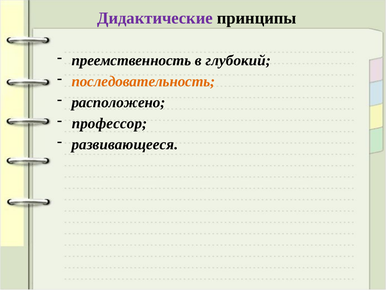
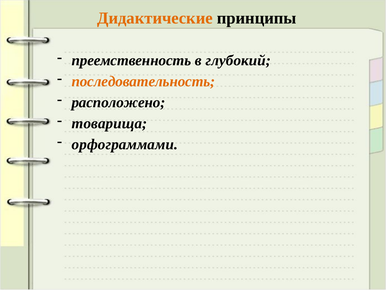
Дидактические colour: purple -> orange (155, 18)
профессор: профессор -> товарища (109, 123)
развивающееся: развивающееся -> орфограммами (125, 144)
